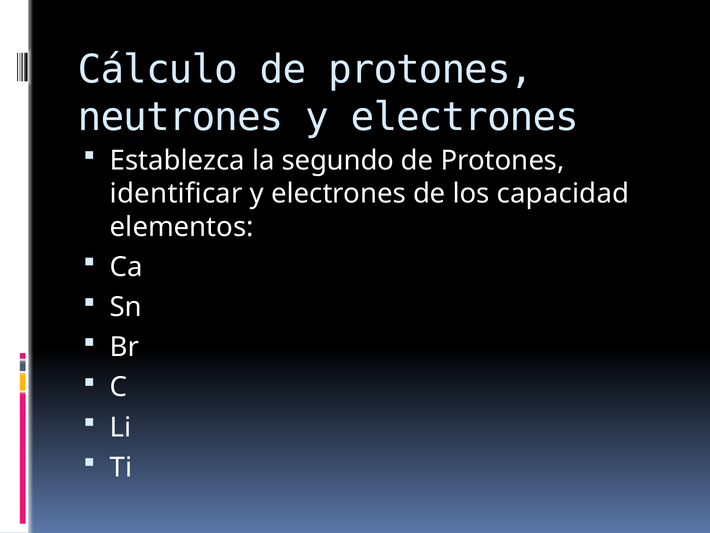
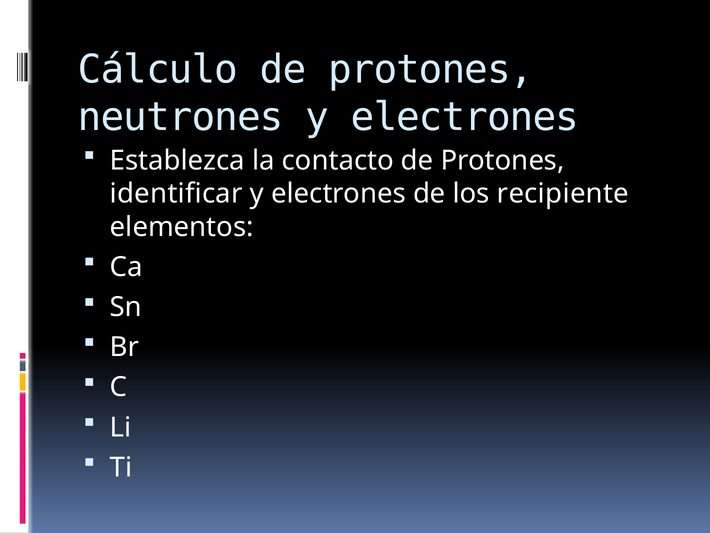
segundo: segundo -> contacto (338, 160)
capacidad: capacidad -> recipiente (563, 194)
